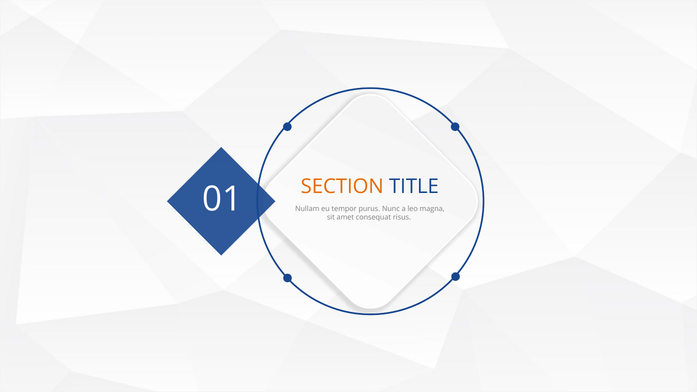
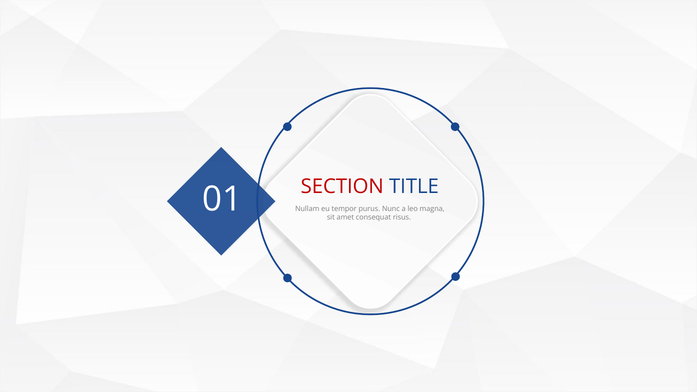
SECTION colour: orange -> red (342, 187)
